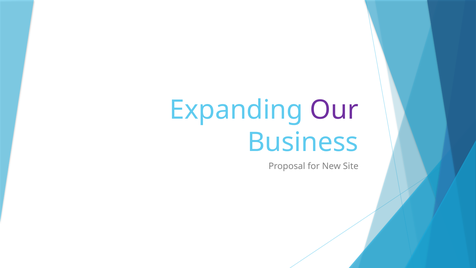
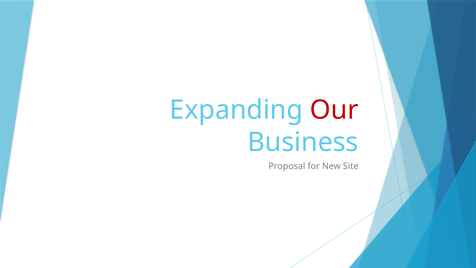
Our colour: purple -> red (334, 110)
